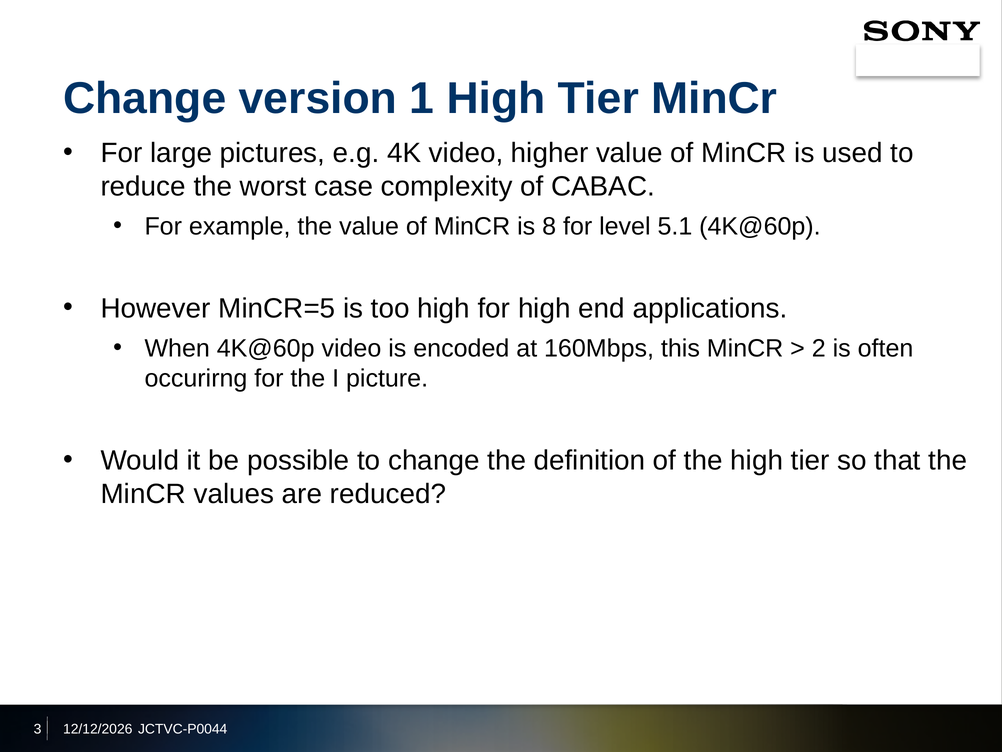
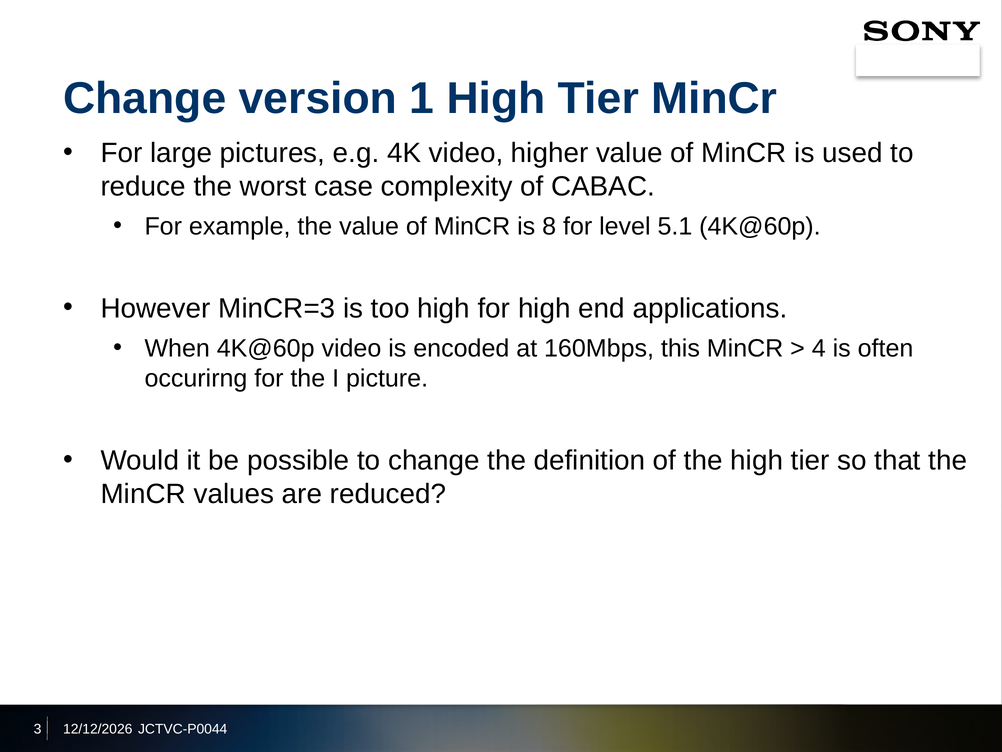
MinCR=5: MinCR=5 -> MinCR=3 (277, 308)
2: 2 -> 4 (819, 348)
